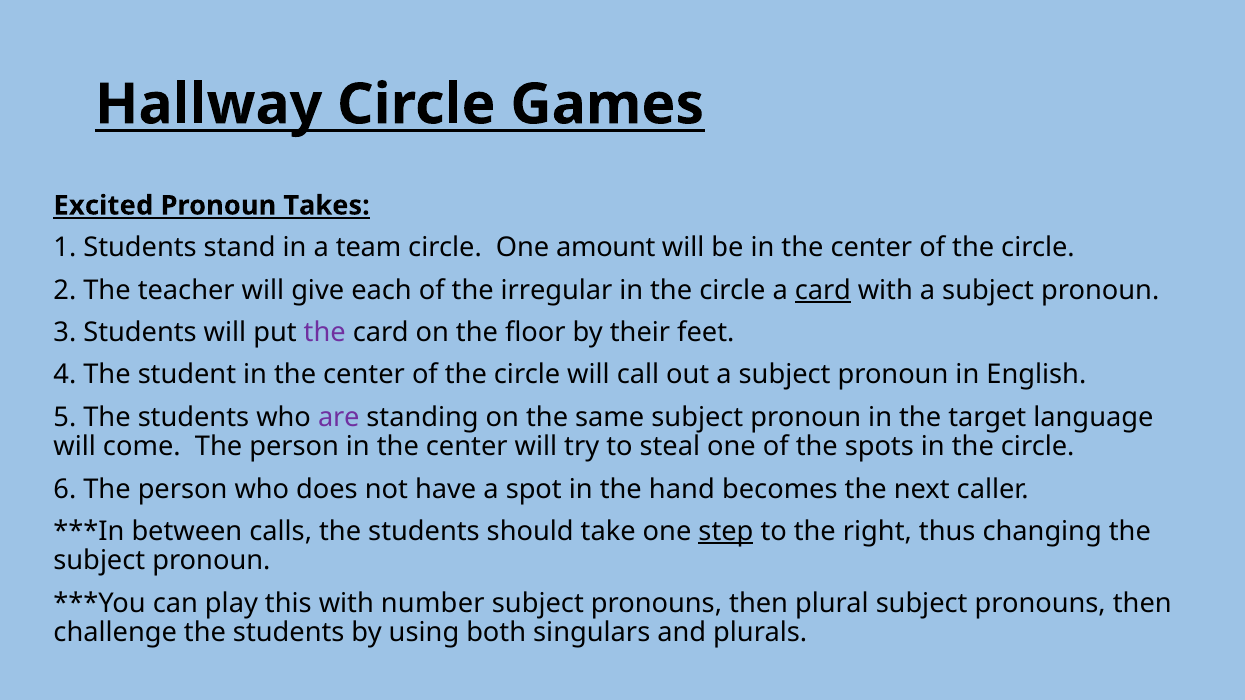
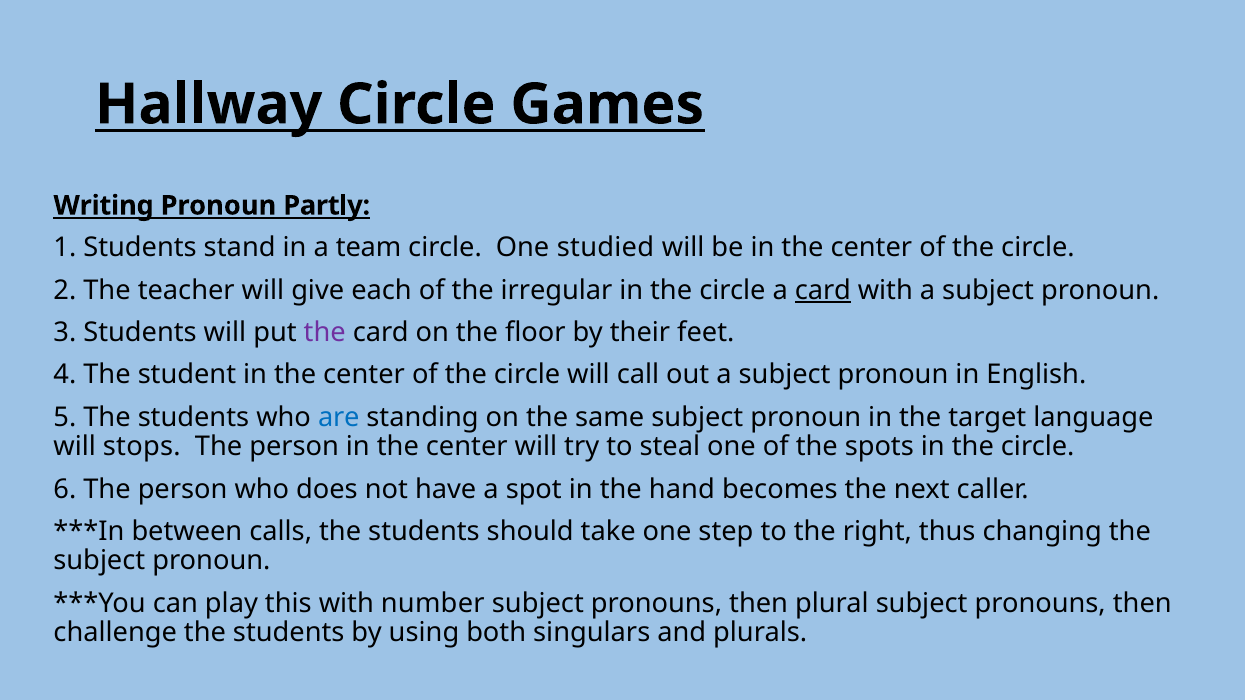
Excited: Excited -> Writing (104, 206)
Takes: Takes -> Partly (327, 206)
amount: amount -> studied (605, 248)
are colour: purple -> blue (339, 418)
come: come -> stops (142, 447)
step underline: present -> none (726, 532)
